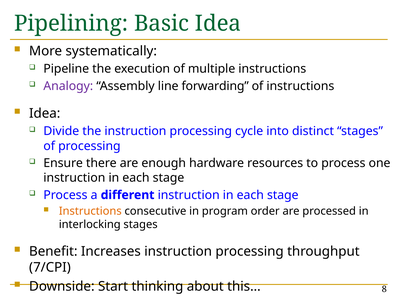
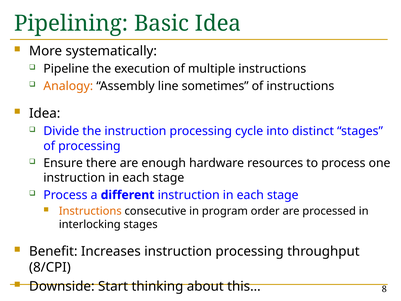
Analogy colour: purple -> orange (68, 86)
forwarding: forwarding -> sometimes (215, 86)
7/CPI: 7/CPI -> 8/CPI (50, 267)
